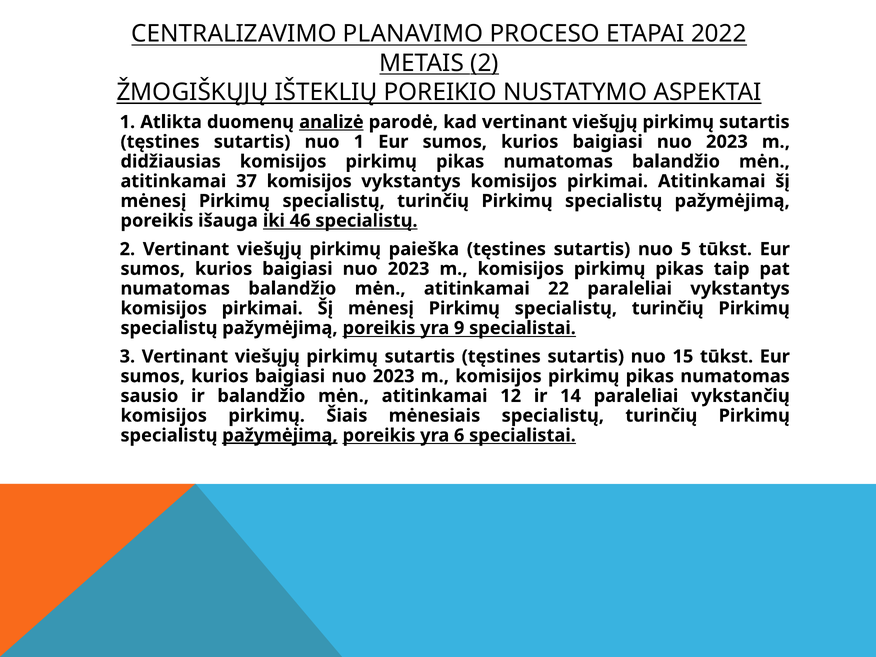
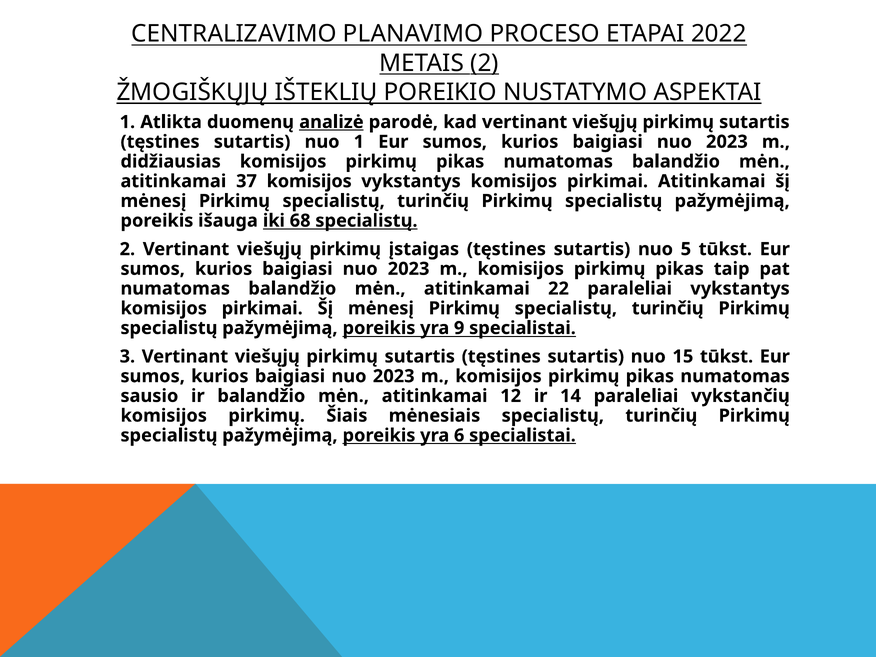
46: 46 -> 68 (300, 221)
paieška: paieška -> įstaigas (424, 249)
pažymėjimą underline: present -> none (280, 435)
